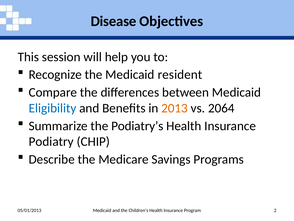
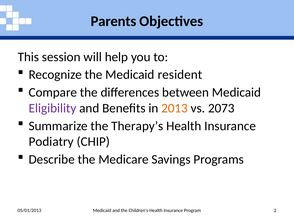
Disease: Disease -> Parents (113, 21)
Eligibility colour: blue -> purple (53, 108)
2064: 2064 -> 2073 (221, 108)
Podiatry’s: Podiatry’s -> Therapy’s (137, 126)
